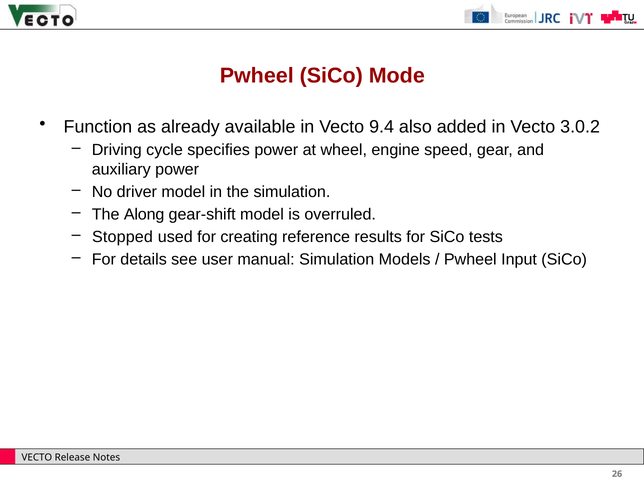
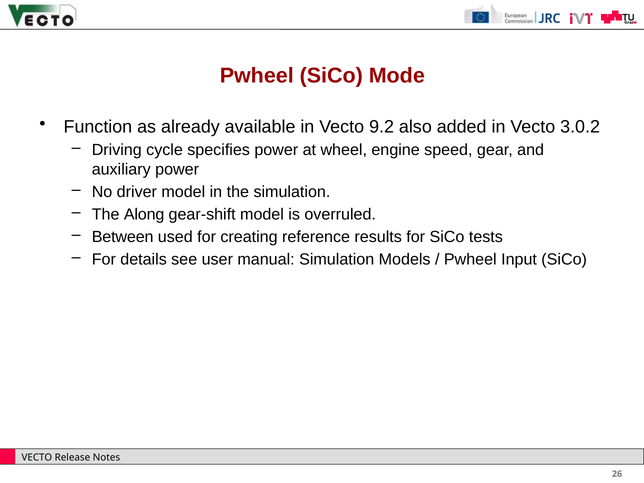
9.4: 9.4 -> 9.2 (382, 127)
Stopped: Stopped -> Between (123, 237)
